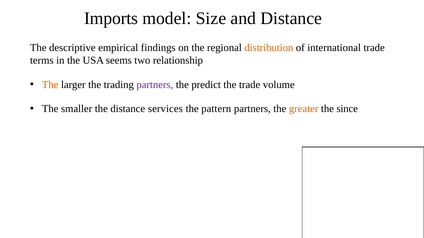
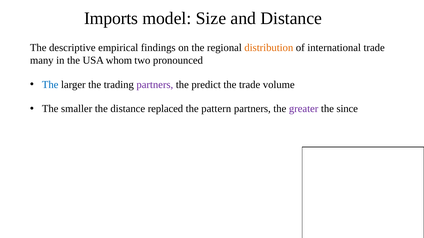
terms: terms -> many (42, 60)
seems: seems -> whom (119, 60)
relationship: relationship -> pronounced (178, 60)
The colour: orange -> blue (50, 85)
services: services -> replaced (165, 109)
greater colour: orange -> purple (304, 109)
